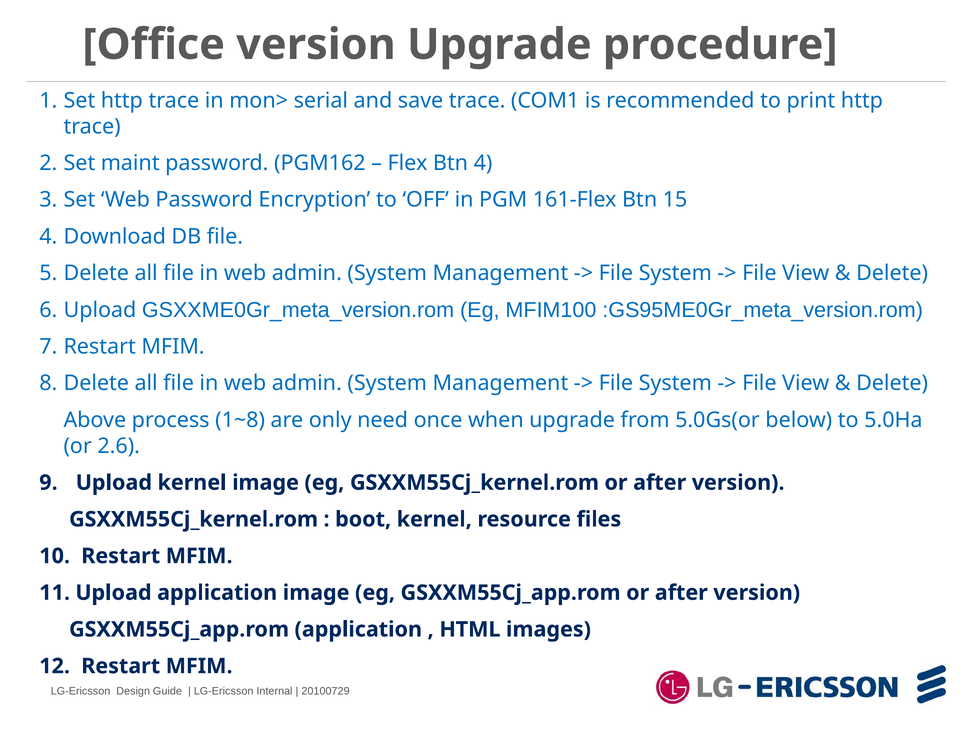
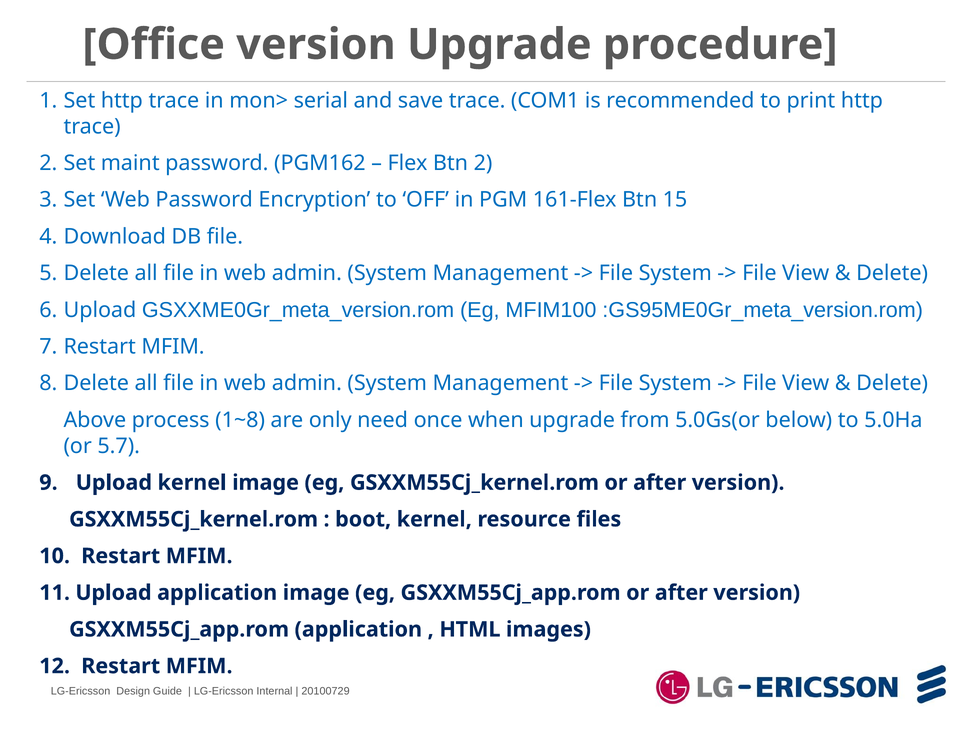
Btn 4: 4 -> 2 (483, 163)
2.6: 2.6 -> 5.7 (119, 446)
